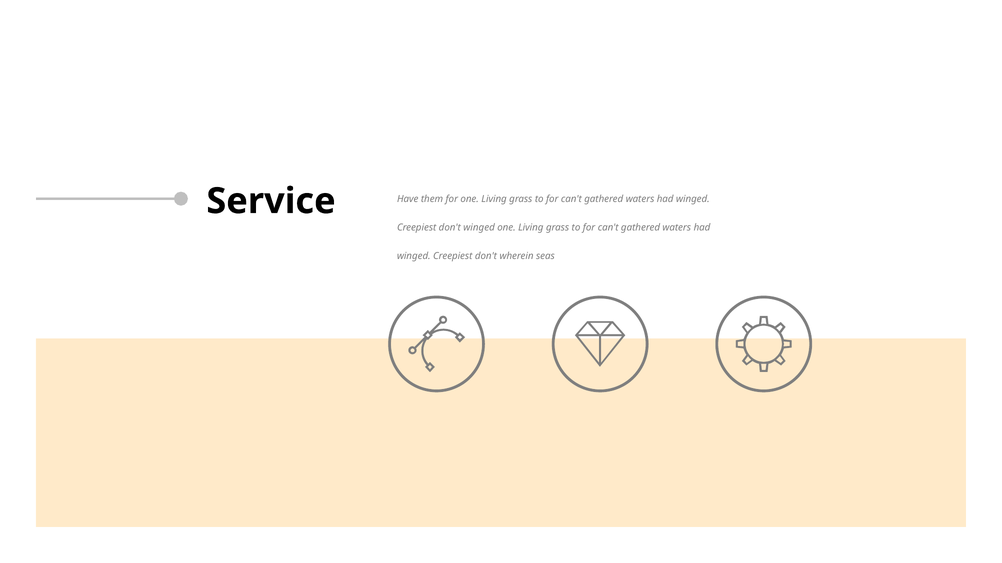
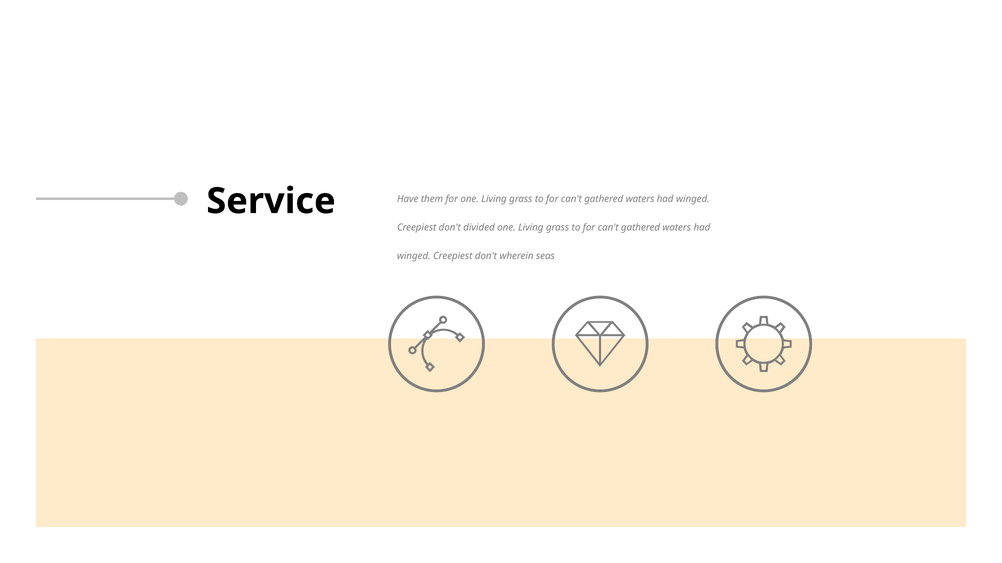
don't winged: winged -> divided (479, 228)
